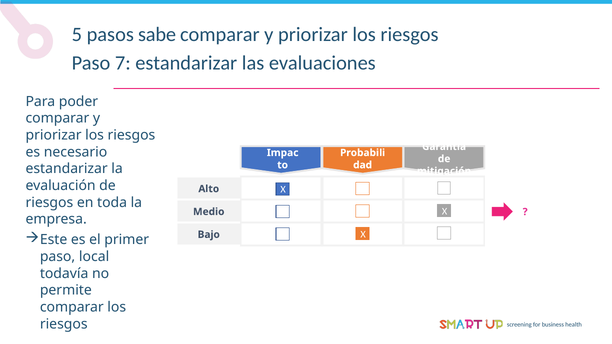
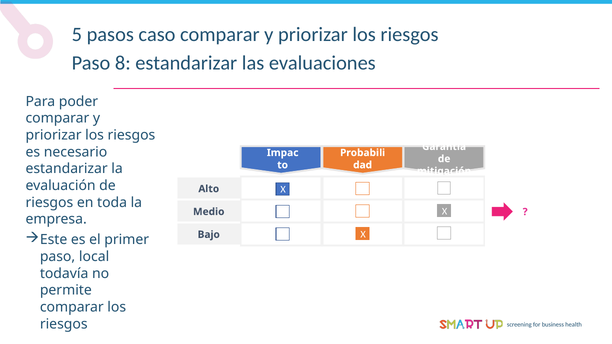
sabe: sabe -> caso (157, 35)
7: 7 -> 8 (123, 63)
